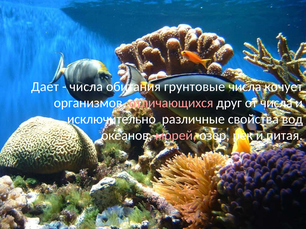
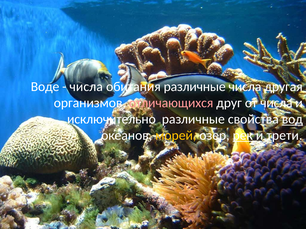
Дает: Дает -> Воде (45, 87)
обитания грунтовые: грунтовые -> различные (195, 87)
кочует: кочует -> другая (284, 87)
морей colour: pink -> yellow (176, 136)
рек underline: none -> present (243, 136)
питая: питая -> трети (284, 136)
